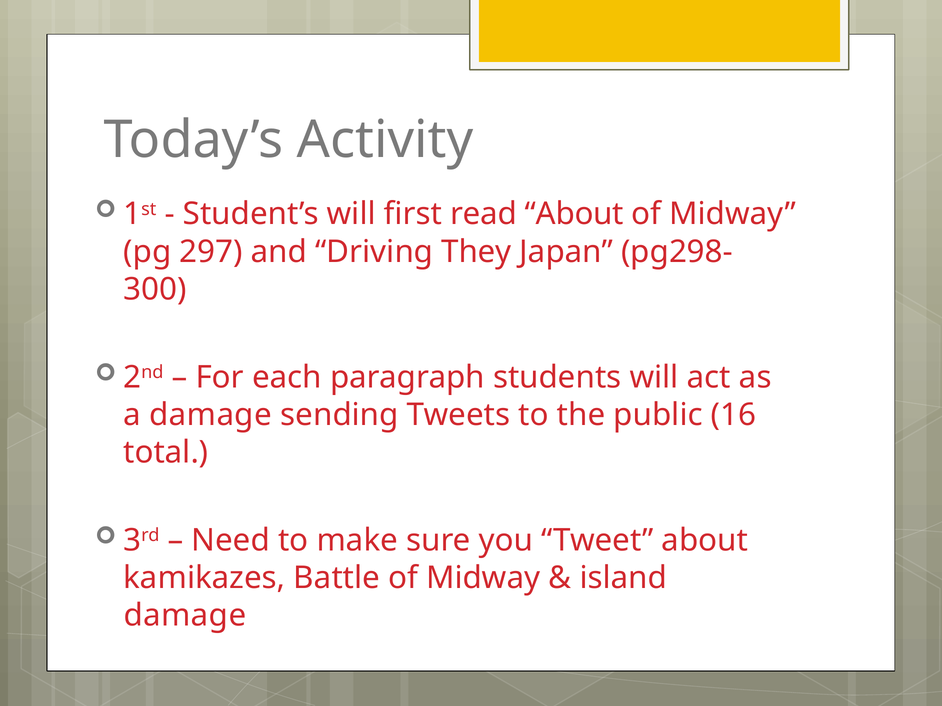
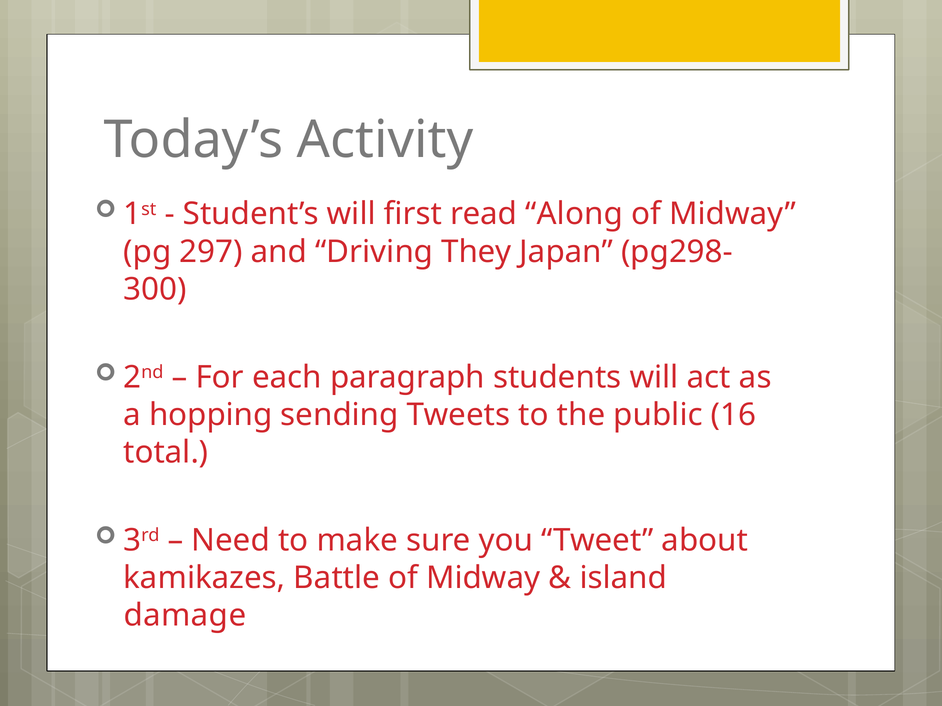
read About: About -> Along (574, 214)
a damage: damage -> hopping (211, 415)
